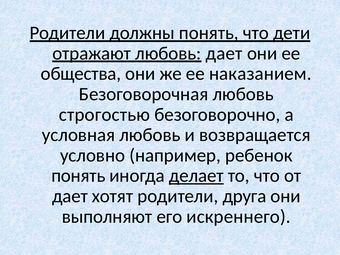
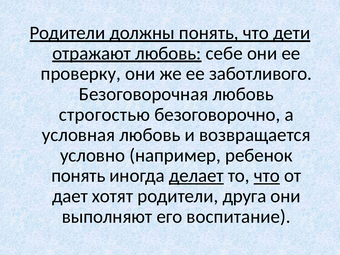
дает: дает -> себе (224, 53)
общества: общества -> проверку (81, 74)
наказанием: наказанием -> заботливого (260, 74)
что underline: none -> present (267, 176)
искреннего: искреннего -> воспитание (239, 217)
